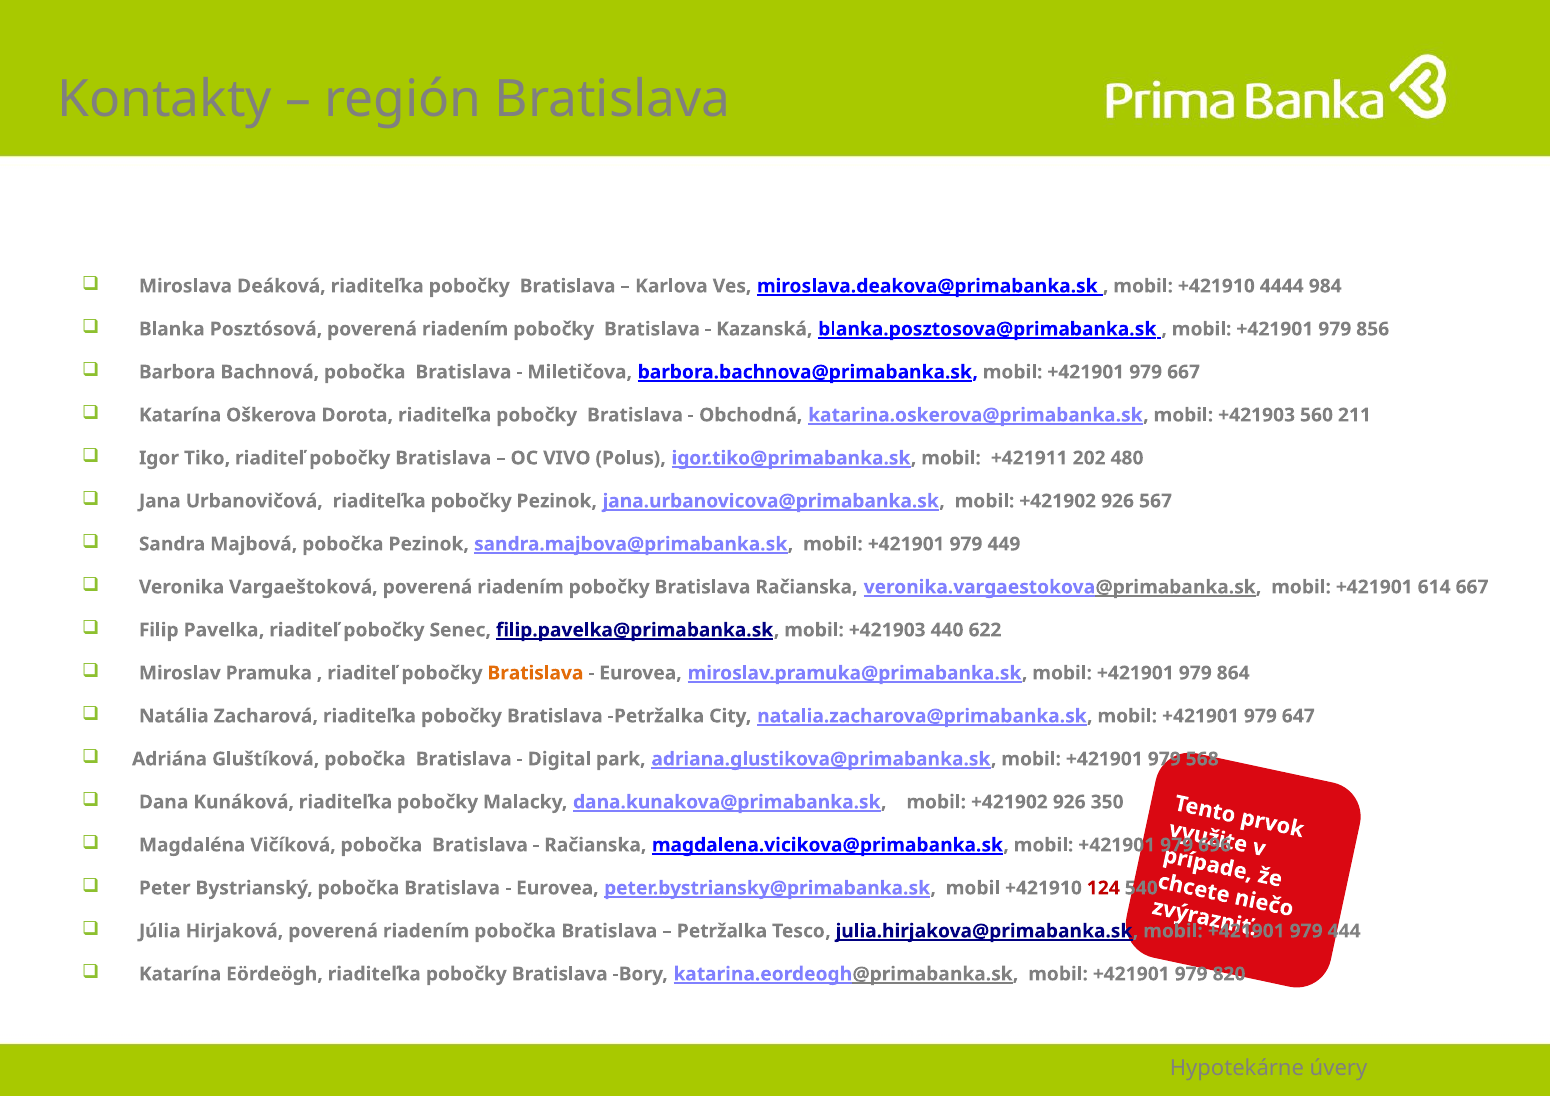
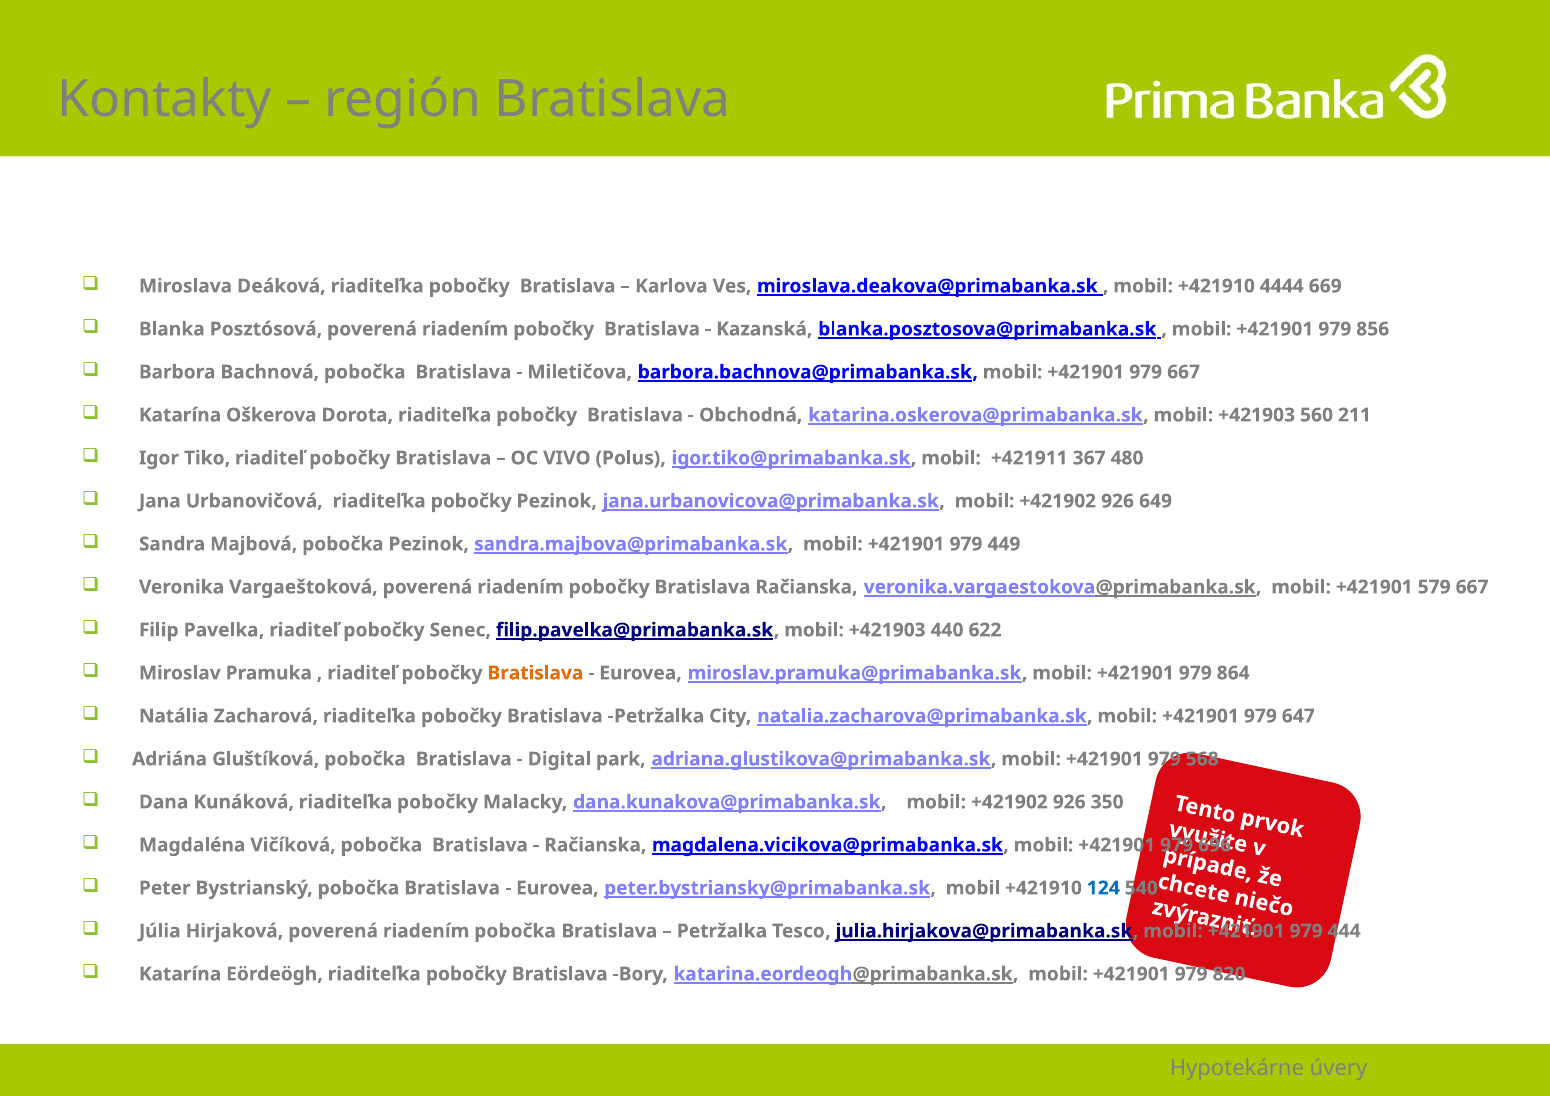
984: 984 -> 669 (1325, 286)
202: 202 -> 367 (1089, 458)
567: 567 -> 649 (1156, 501)
614: 614 -> 579 (1434, 587)
124 colour: red -> blue (1103, 888)
